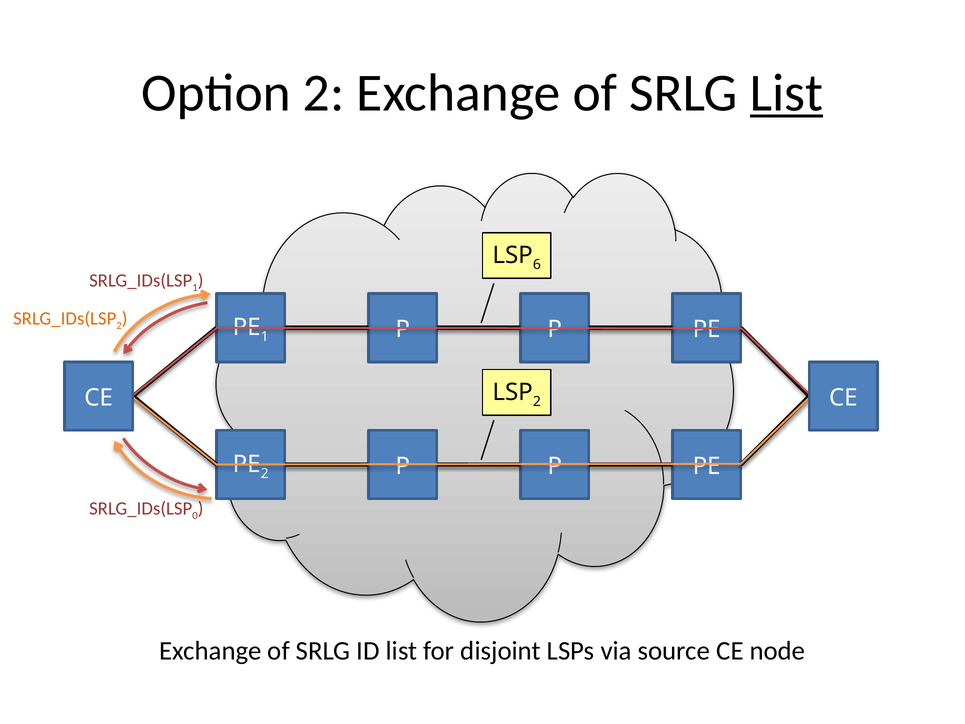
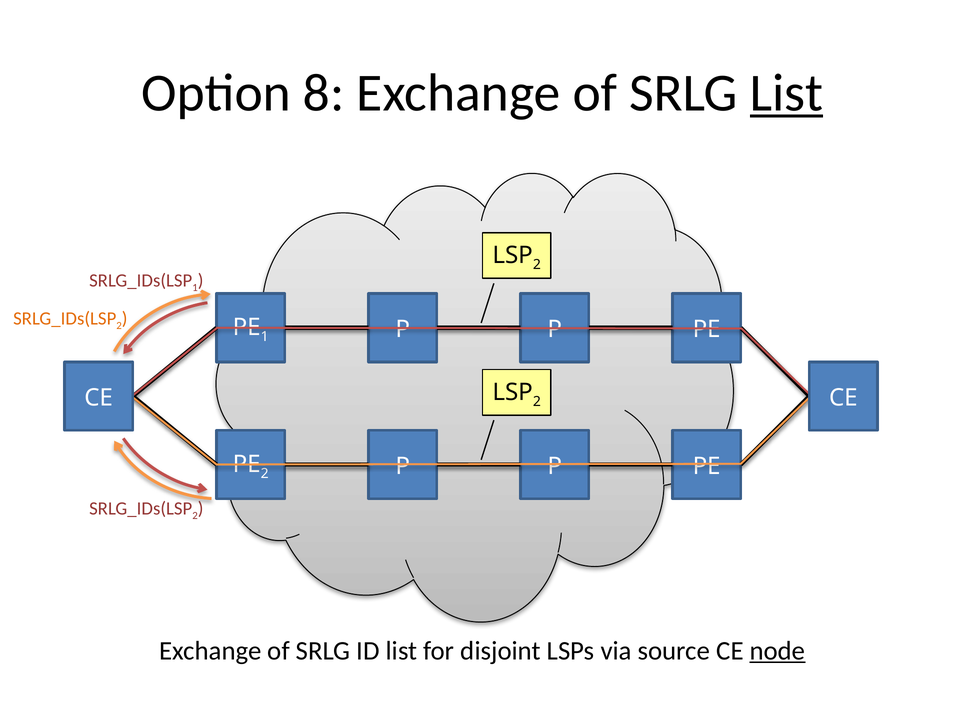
Option 2: 2 -> 8 (324, 93)
6: 6 -> 2 (537, 265)
0: 0 -> 2 (195, 516)
node underline: none -> present (778, 651)
